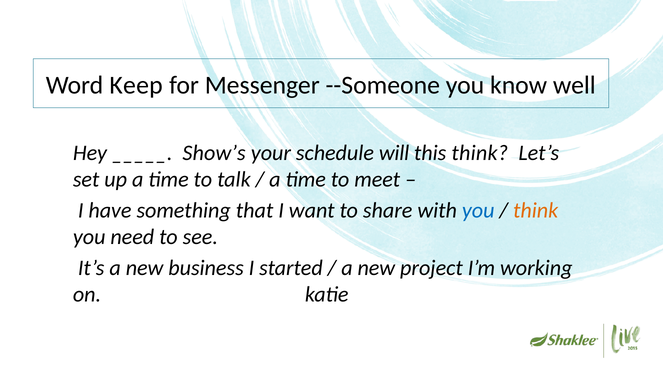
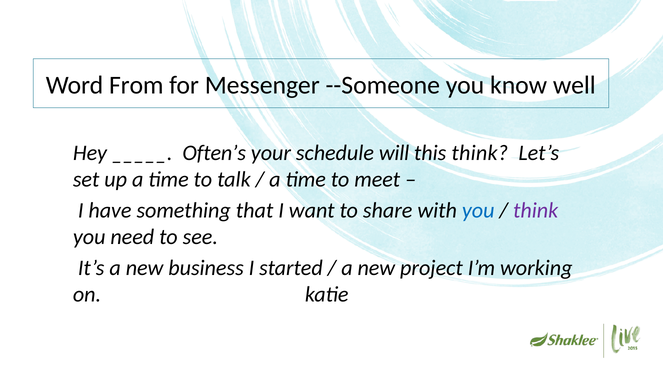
Keep: Keep -> From (136, 85)
Show’s: Show’s -> Often’s (214, 153)
think colour: orange -> purple (536, 210)
